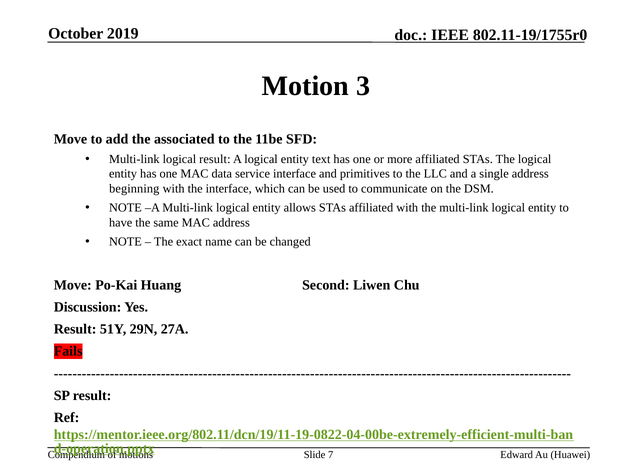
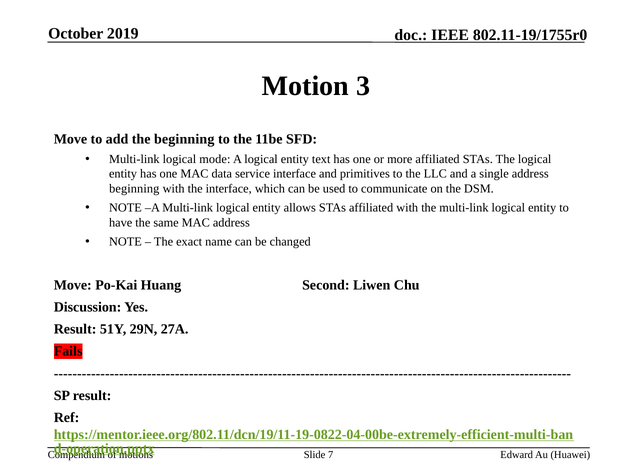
the associated: associated -> beginning (184, 139)
logical result: result -> mode (215, 159)
